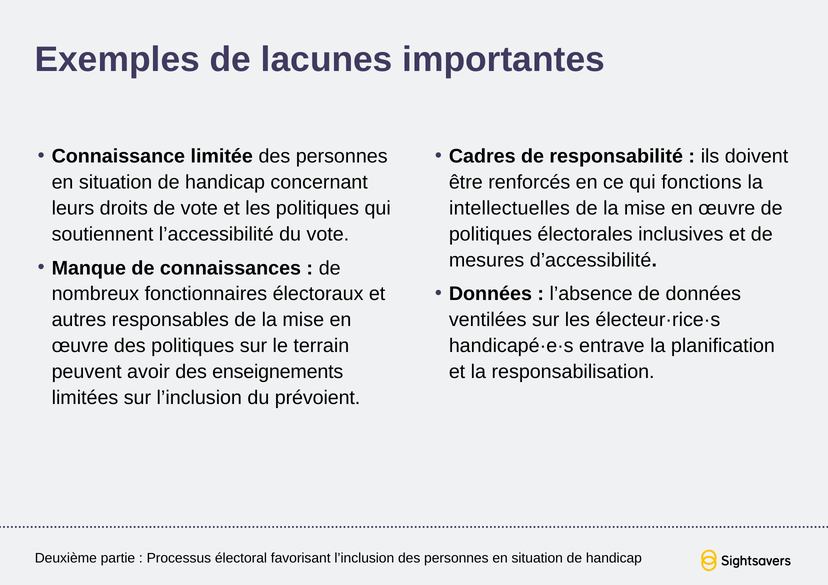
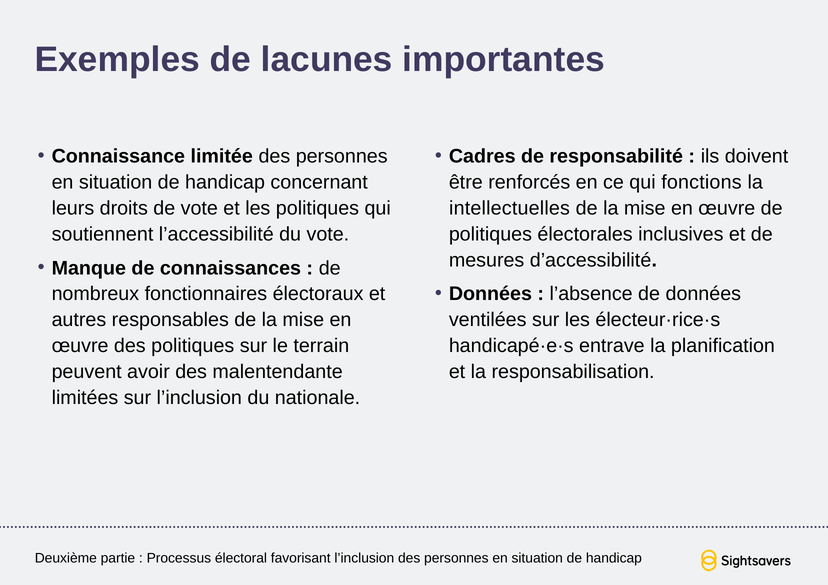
enseignements: enseignements -> malentendante (278, 372)
prévoient: prévoient -> nationale (318, 398)
